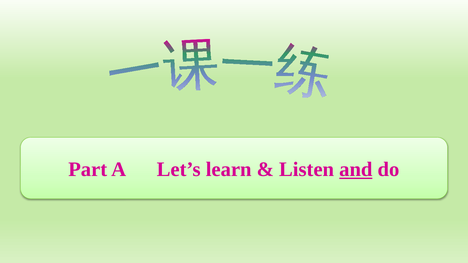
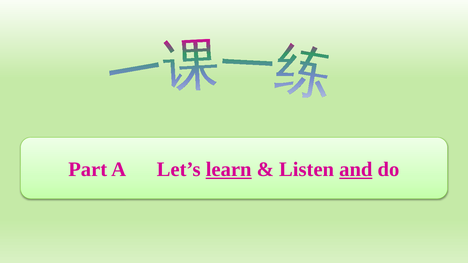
learn underline: none -> present (229, 170)
